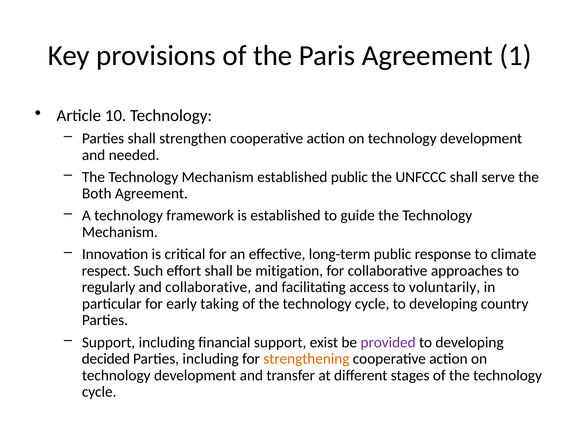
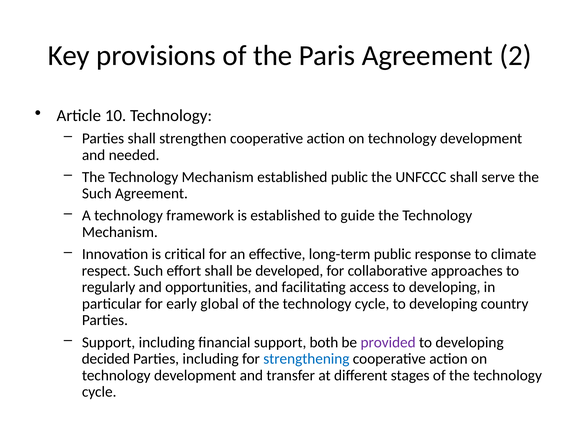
1: 1 -> 2 (516, 56)
Both: Both -> Such (97, 194)
mitigation: mitigation -> developed (289, 271)
and collaborative: collaborative -> opportunities (208, 287)
access to voluntarily: voluntarily -> developing (445, 287)
taking: taking -> global (220, 304)
exist: exist -> both (324, 342)
strengthening colour: orange -> blue (306, 359)
